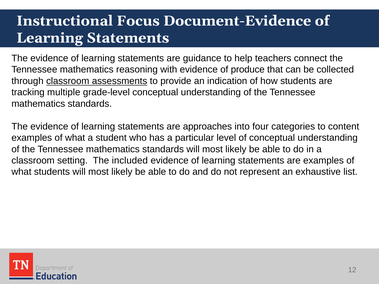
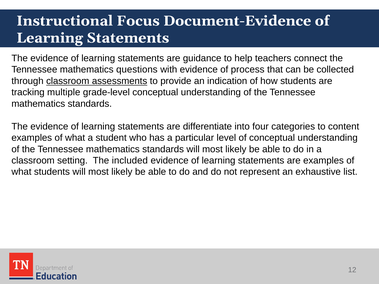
reasoning: reasoning -> questions (137, 70)
produce: produce -> process (248, 70)
approaches: approaches -> differentiate (207, 127)
